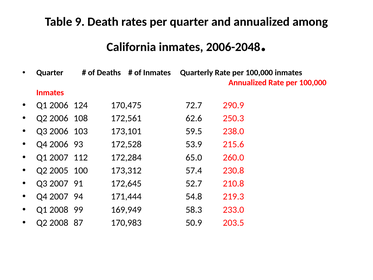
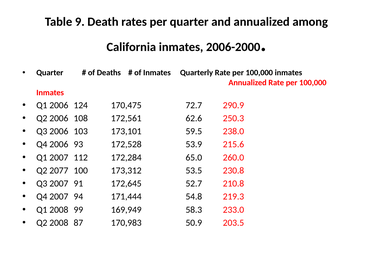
2006-2048: 2006-2048 -> 2006-2000 (233, 47)
2005: 2005 -> 2077 (59, 170)
57.4: 57.4 -> 53.5 (194, 170)
